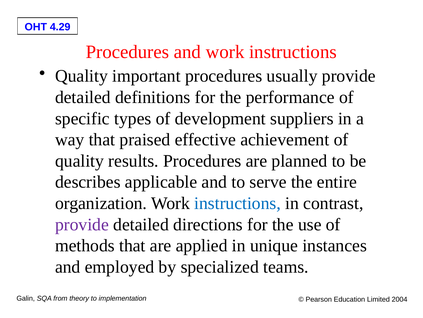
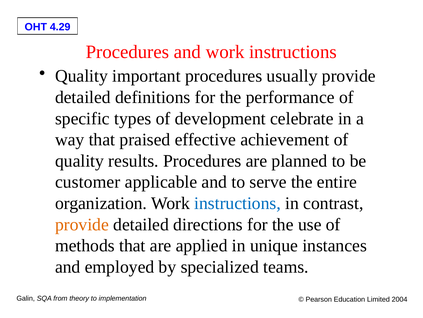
suppliers: suppliers -> celebrate (302, 118)
describes: describes -> customer (88, 182)
provide colour: purple -> orange (82, 224)
